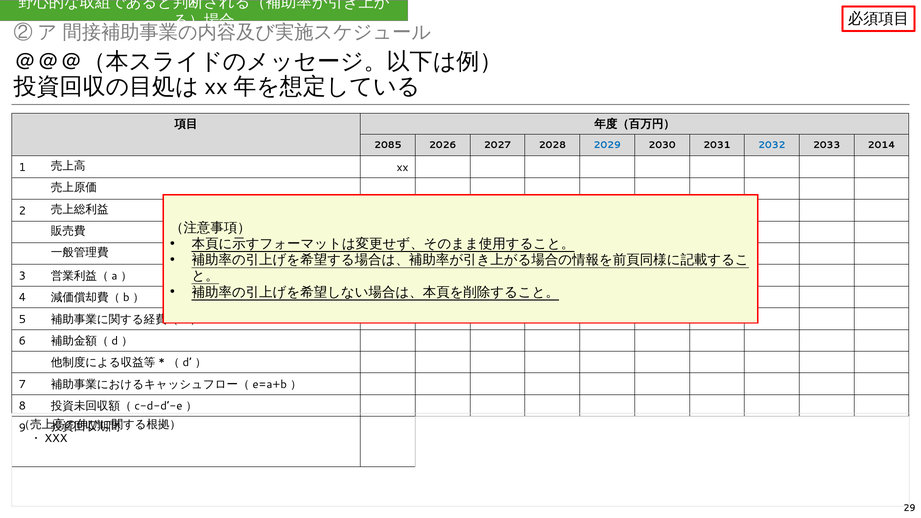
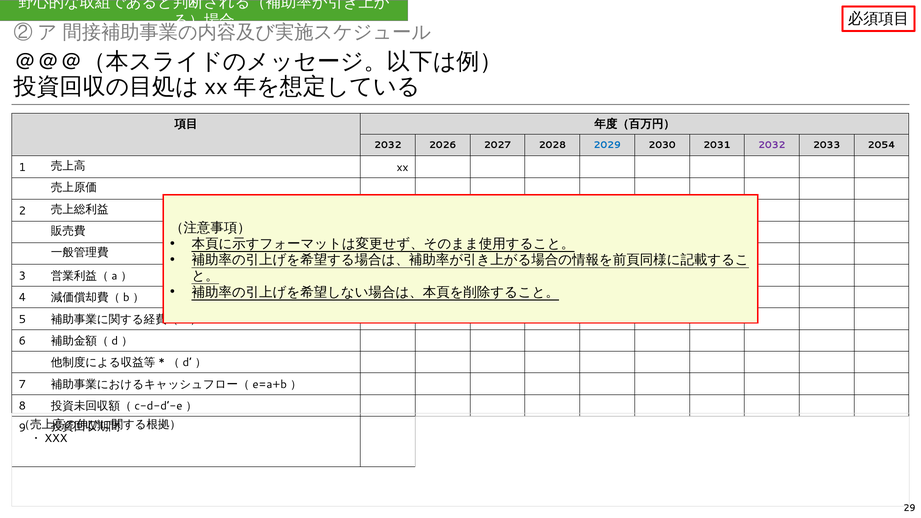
2085: 2085 -> 2032 (388, 145)
2032 colour: blue -> purple (772, 145)
2014: 2014 -> 2054 (882, 145)
